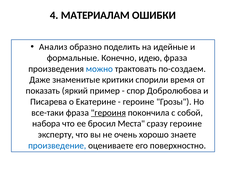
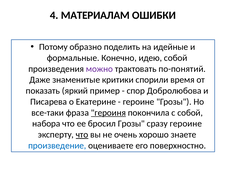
Анализ: Анализ -> Потому (53, 47)
идею фраза: фраза -> собой (176, 58)
можно colour: blue -> purple (99, 69)
по-создаем: по-создаем -> по-понятий (182, 69)
бросил Места: Места -> Грозы (131, 123)
что underline: none -> present (82, 134)
